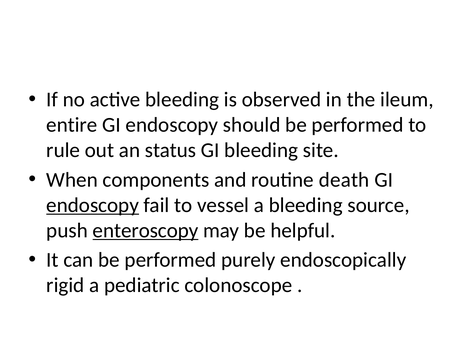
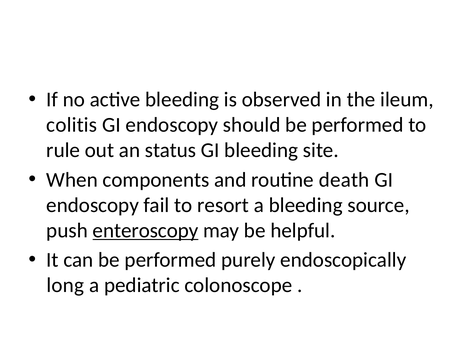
entire: entire -> colitis (72, 125)
endoscopy underline: present -> none (93, 205)
vessel: vessel -> resort (223, 205)
rigid: rigid -> long (65, 285)
